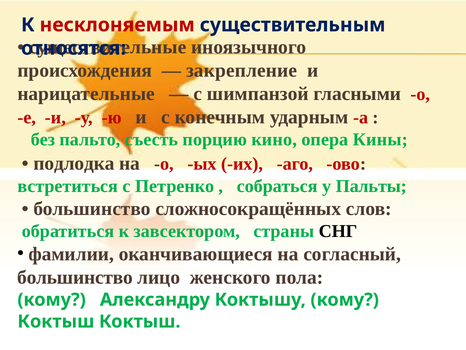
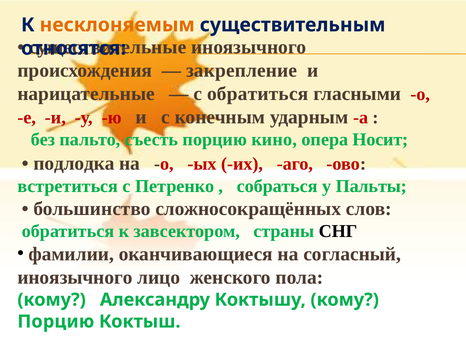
несклоняемым colour: red -> orange (117, 25)
с шимпанзой: шимпанзой -> обратиться (258, 94)
Кины: Кины -> Носит (380, 139)
большинство: большинство -> иноязычного (75, 277)
Коктыш: Коктыш -> Порцию (56, 321)
